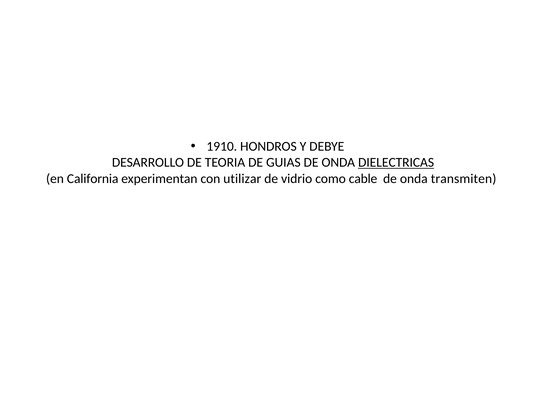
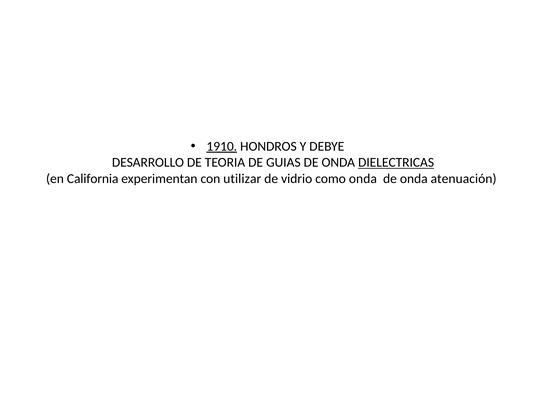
1910 underline: none -> present (222, 146)
como cable: cable -> onda (363, 179)
transmiten: transmiten -> atenuación (464, 179)
